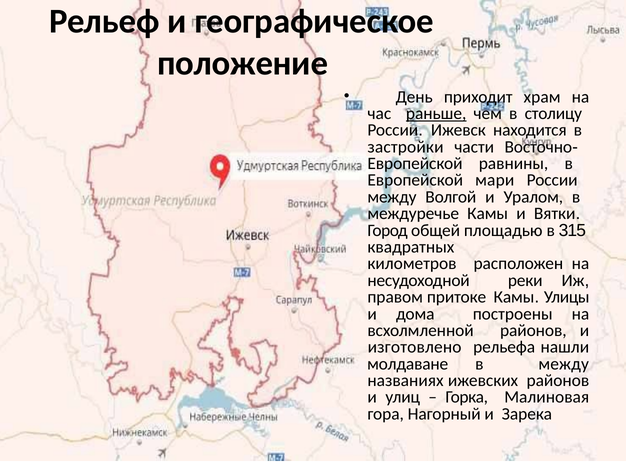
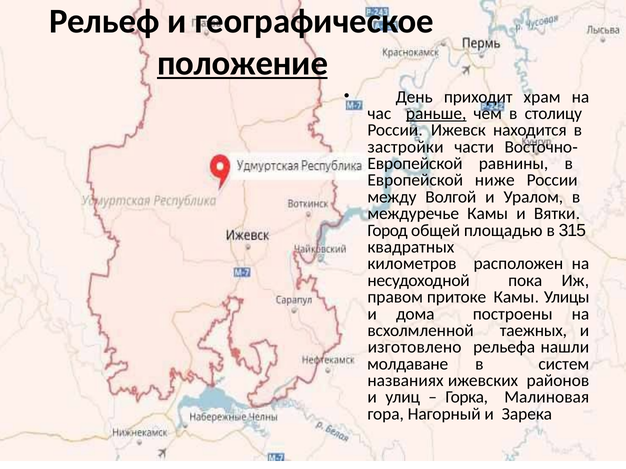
положение underline: none -> present (243, 63)
мари: мари -> ниже (495, 180)
реки: реки -> пока (525, 281)
всхолмленной районов: районов -> таежных (533, 331)
в между: между -> систем (564, 364)
